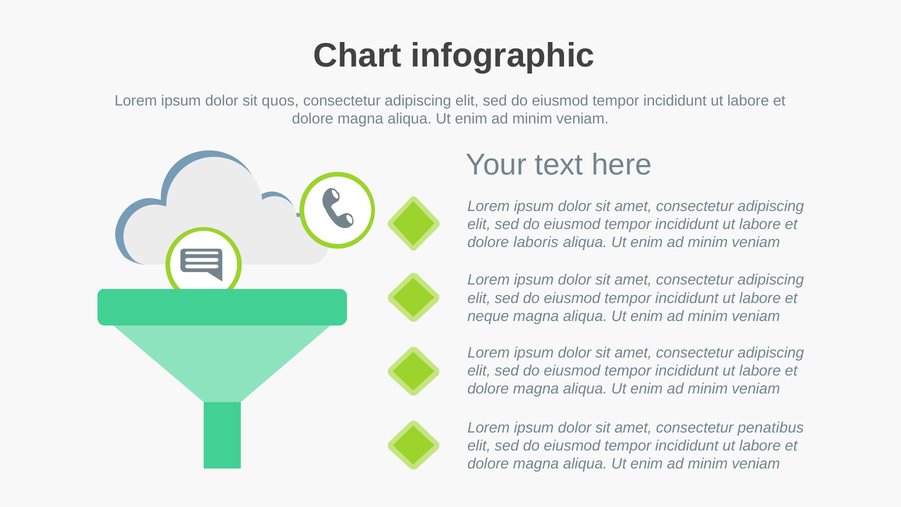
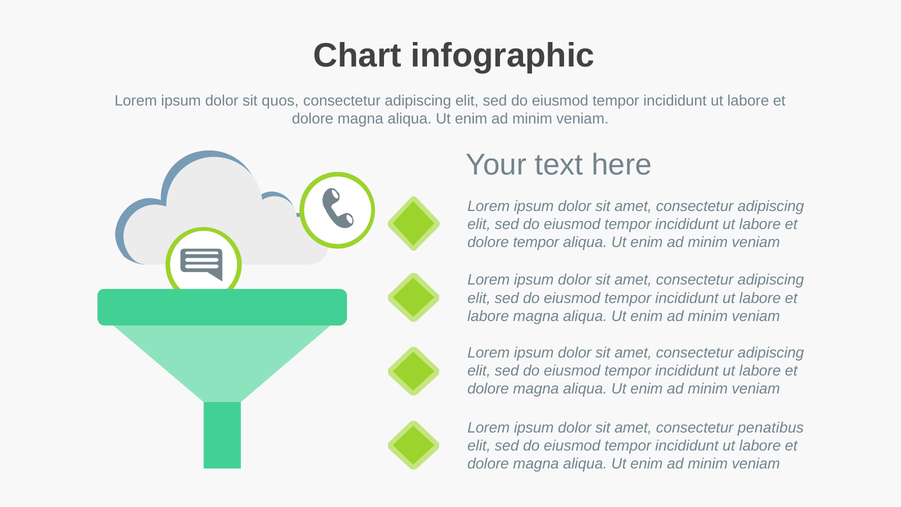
dolore laboris: laboris -> tempor (536, 242)
neque: neque -> labore (488, 316)
